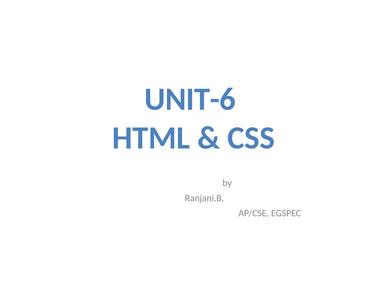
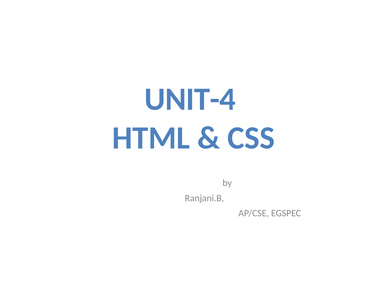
UNIT-6: UNIT-6 -> UNIT-4 (190, 99)
